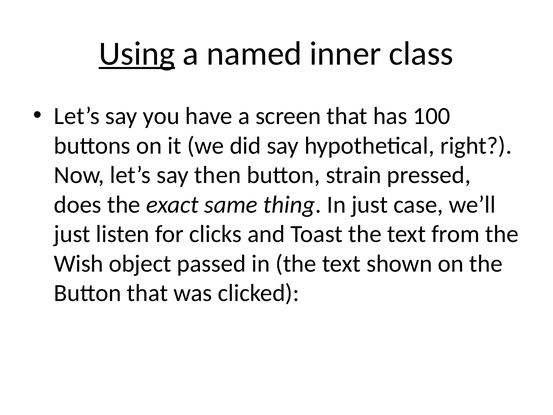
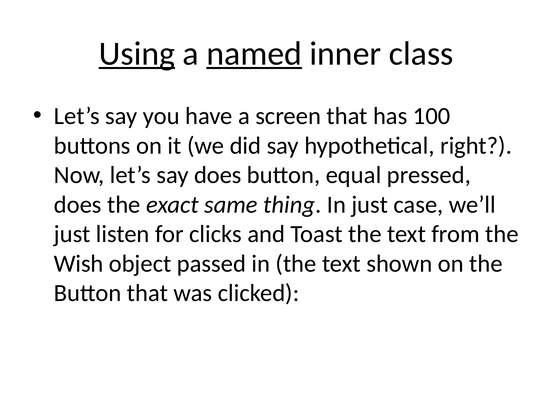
named underline: none -> present (254, 54)
say then: then -> does (218, 175)
strain: strain -> equal (354, 175)
